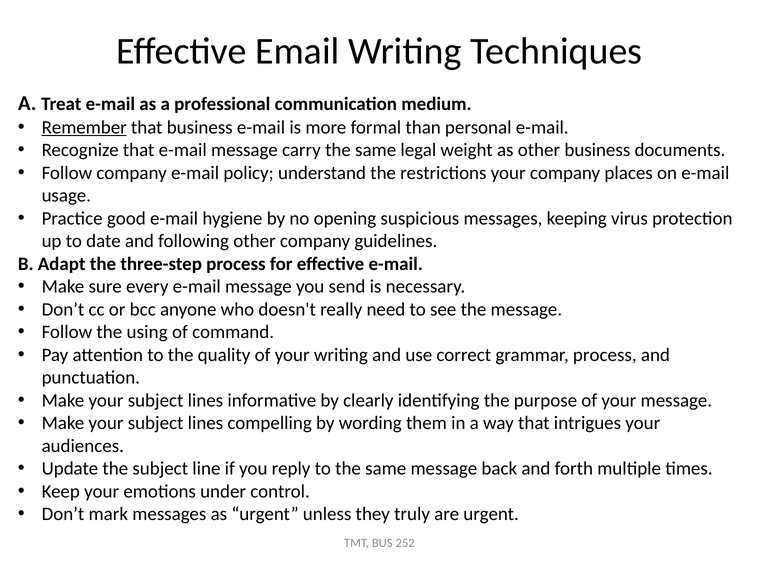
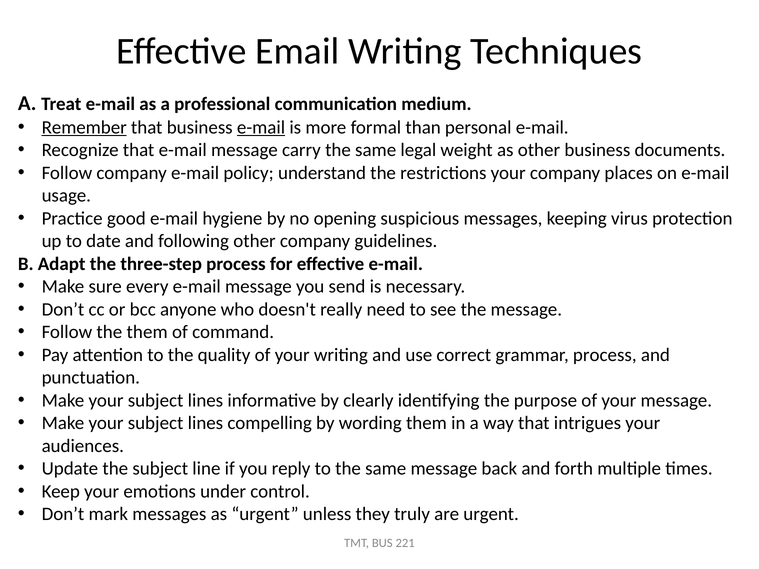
e-mail underline: none -> present (261, 127)
the using: using -> them (147, 332)
252: 252 -> 221 (405, 544)
